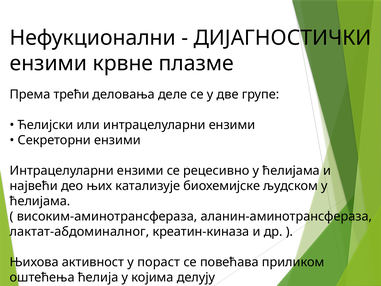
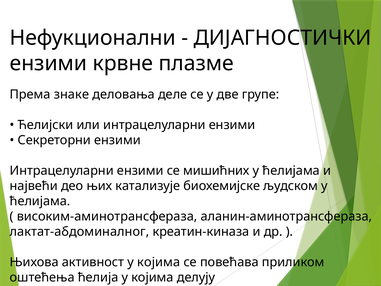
трећи: трећи -> знаке (71, 94)
рецесивно: рецесивно -> мишићних (216, 171)
активност у пораст: пораст -> којима (159, 262)
